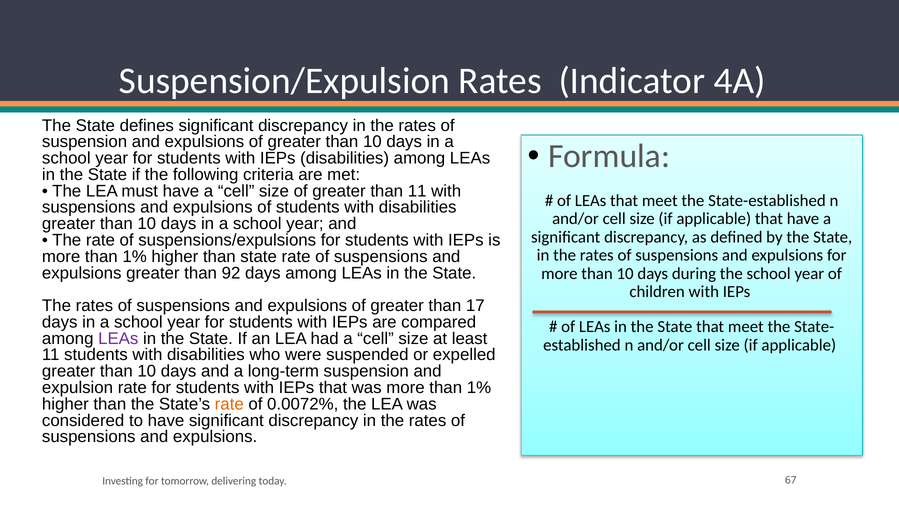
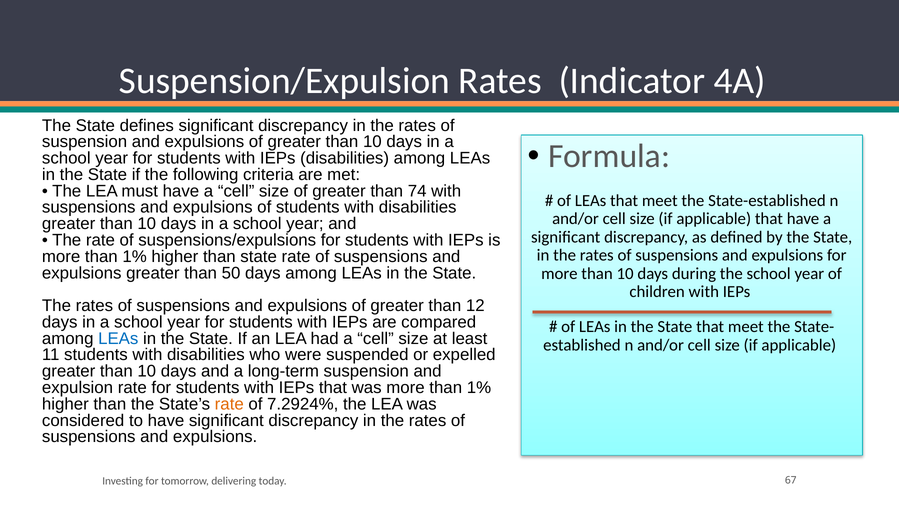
than 11: 11 -> 74 (417, 191)
92: 92 -> 50 (231, 273)
17: 17 -> 12 (475, 306)
LEAs colour: purple -> blue (118, 338)
0.0072%: 0.0072% -> 7.2924% (303, 404)
